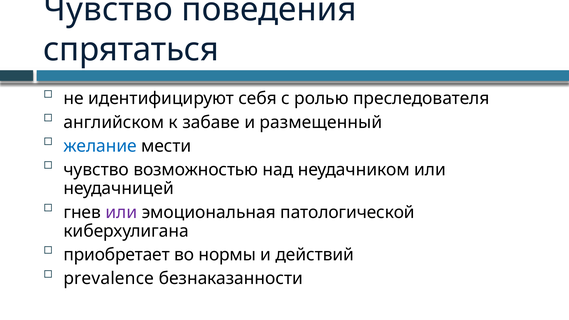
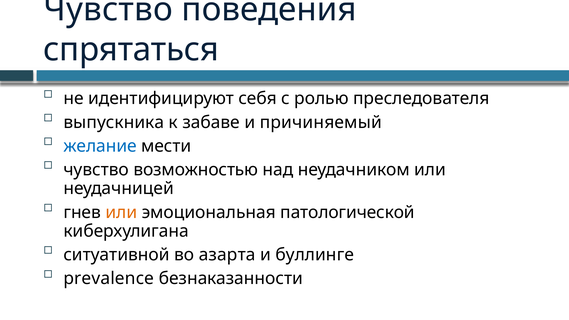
английском: английском -> выпускника (114, 122)
размещенный: размещенный -> причиняемый (321, 122)
или colour: purple -> orange (121, 212)
приобретает: приобретает -> ситуативной (117, 255)
нормы: нормы -> азарта (227, 255)
действий: действий -> буллинге (315, 255)
